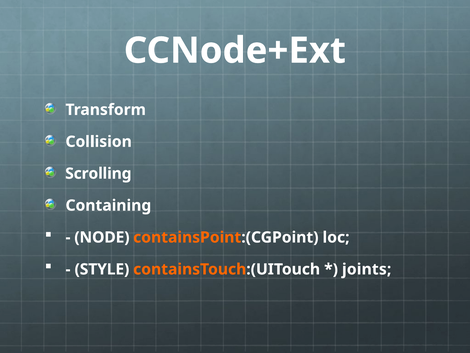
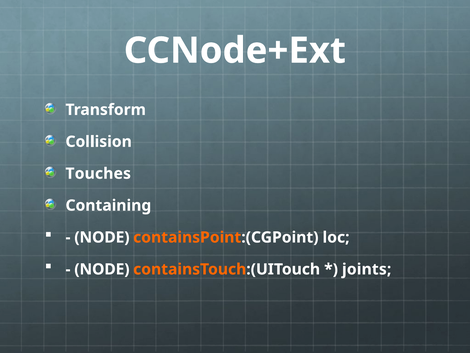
Scrolling: Scrolling -> Touches (98, 173)
STYLE: STYLE -> NODE (102, 269)
